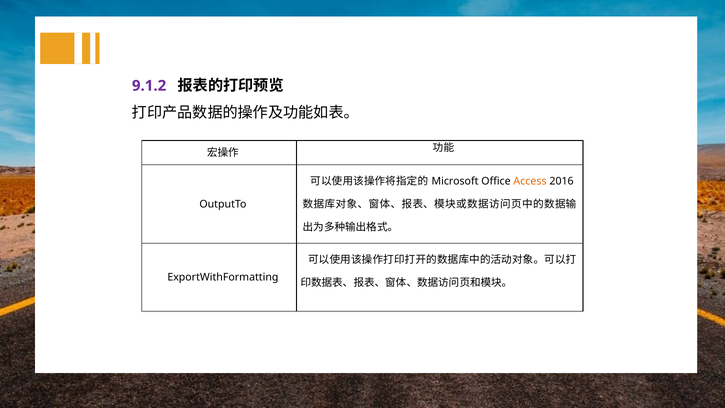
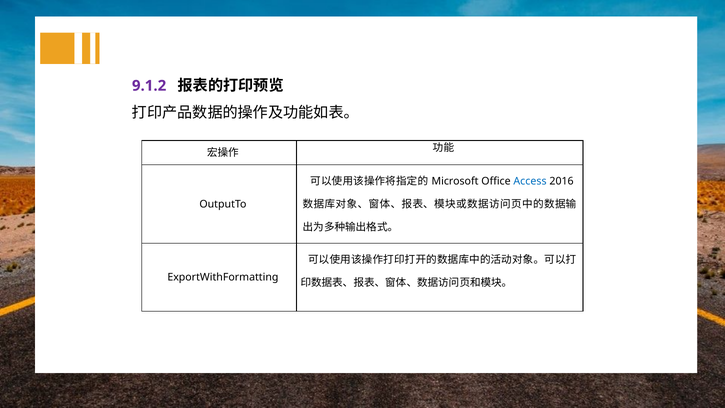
Access colour: orange -> blue (530, 181)
